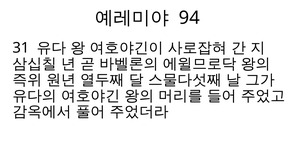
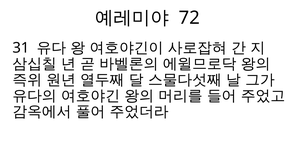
94: 94 -> 72 (189, 18)
